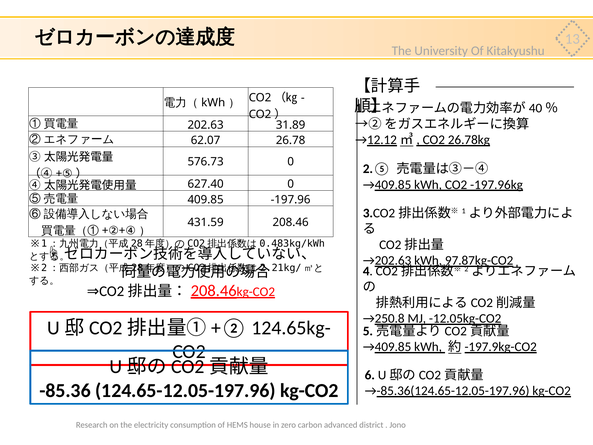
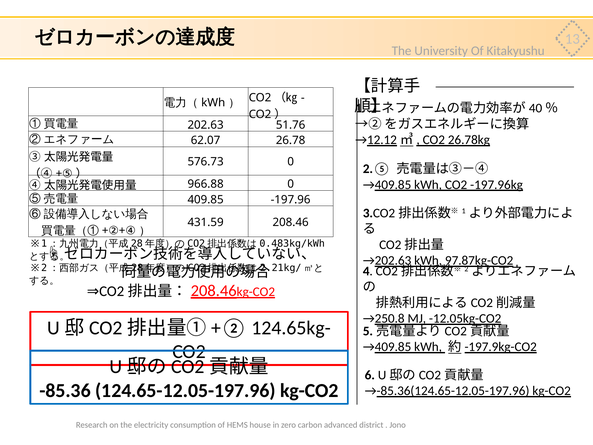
31.89: 31.89 -> 51.76 (291, 125)
627.40: 627.40 -> 966.88 (206, 184)
